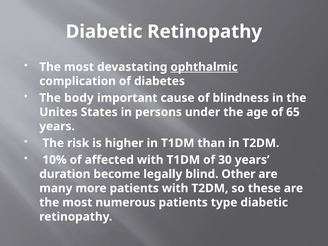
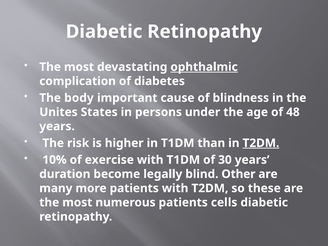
65: 65 -> 48 (293, 112)
T2DM underline: none -> present (261, 143)
affected: affected -> exercise (109, 160)
type: type -> cells (224, 202)
